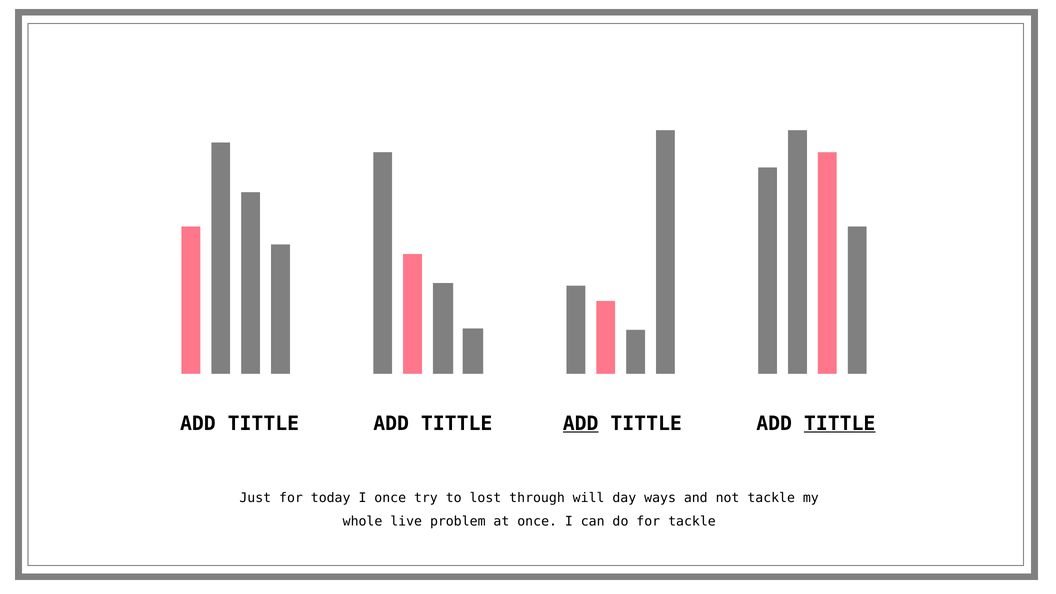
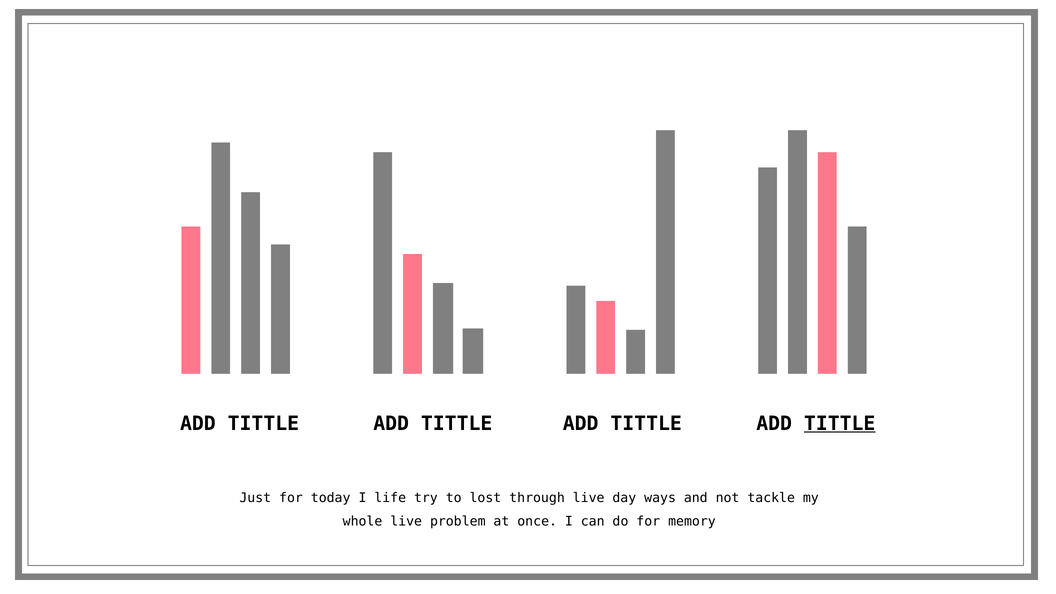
ADD underline: present -> none (581, 424)
I once: once -> life (390, 498)
through will: will -> live (589, 498)
for tackle: tackle -> memory (692, 522)
